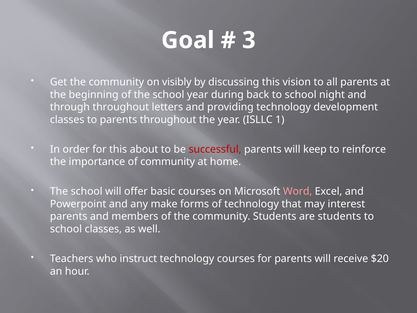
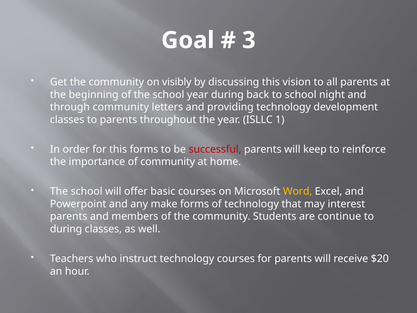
through throughout: throughout -> community (121, 107)
this about: about -> forms (144, 149)
Word colour: pink -> yellow (298, 191)
are students: students -> continue (339, 216)
school: school -> during (66, 229)
